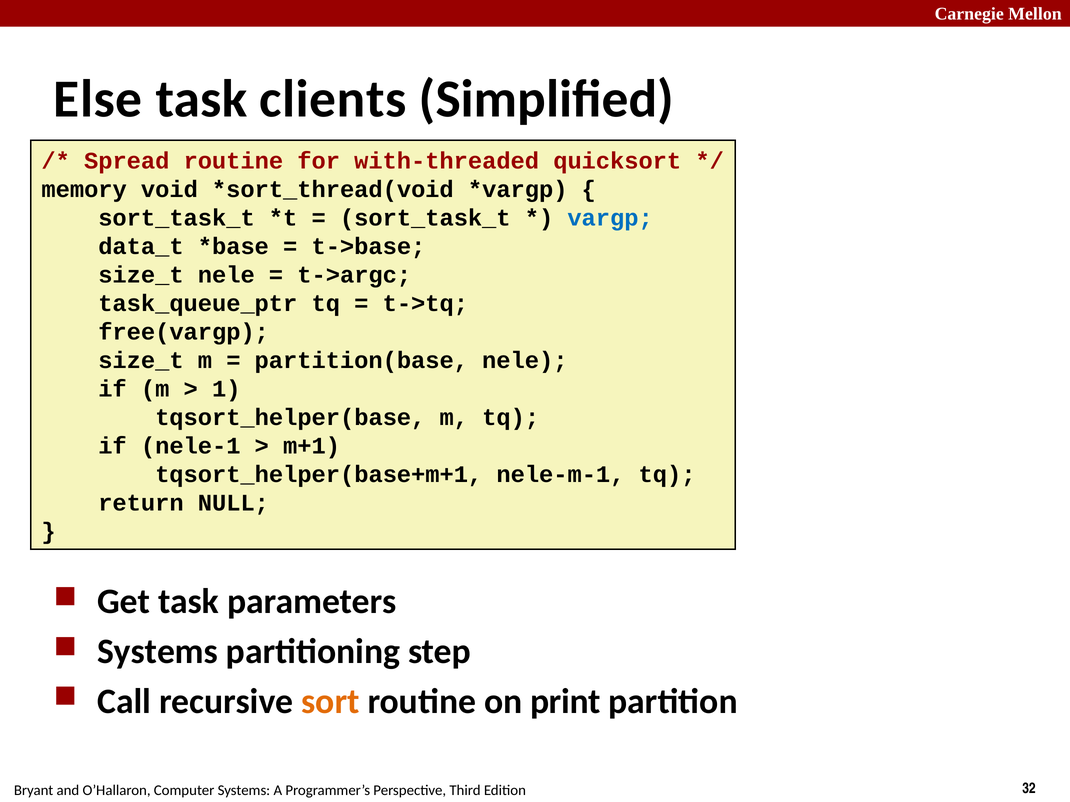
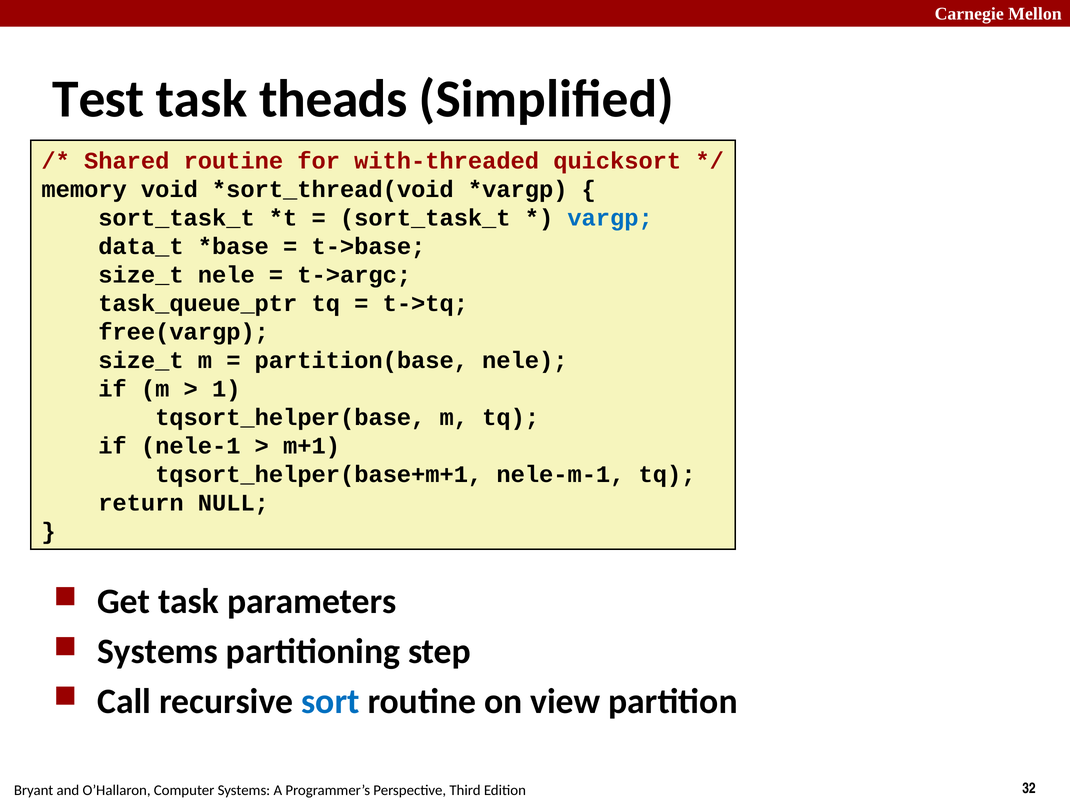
Else: Else -> Test (98, 99)
clients: clients -> theads (333, 99)
Spread: Spread -> Shared (127, 161)
sort colour: orange -> blue (330, 702)
print: print -> view (565, 702)
